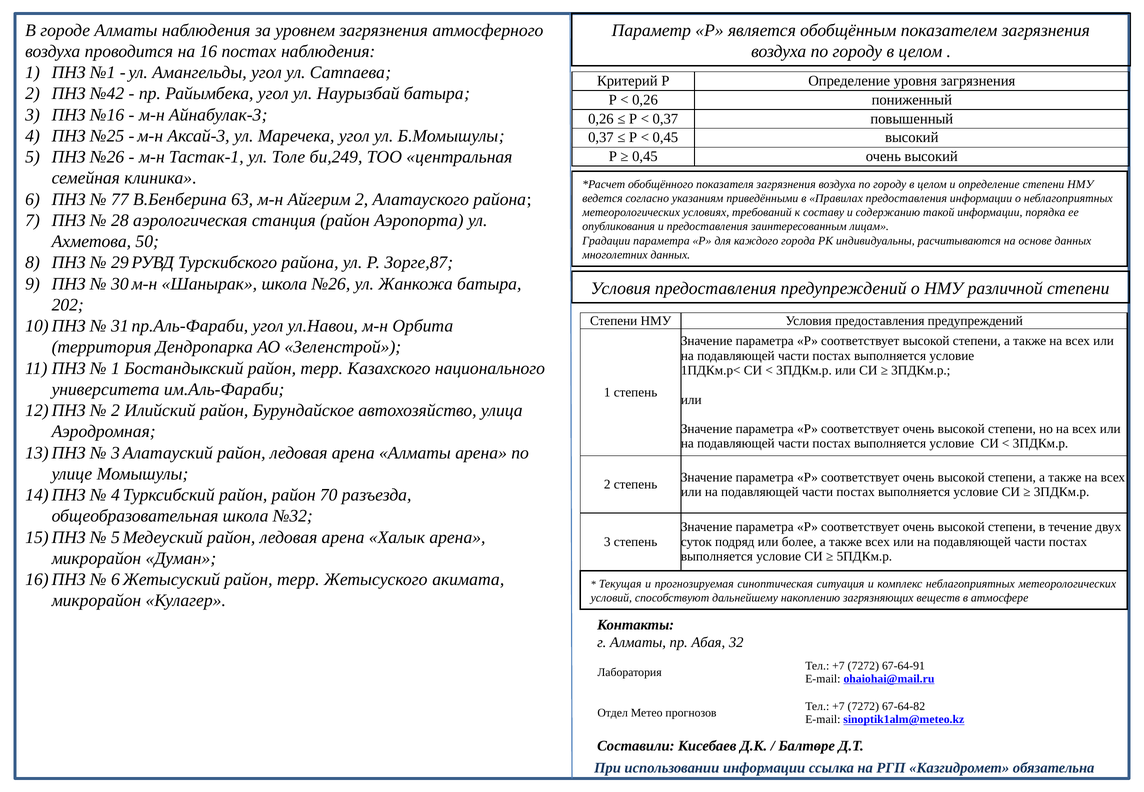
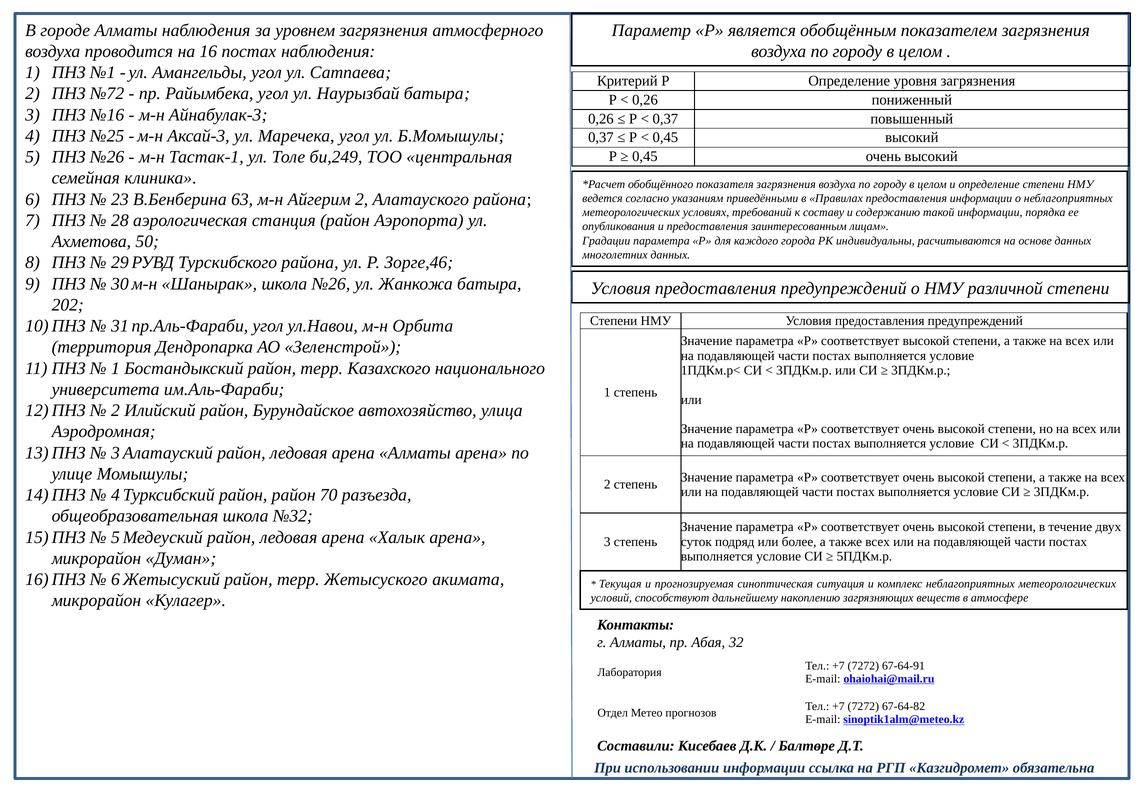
№42: №42 -> №72 (107, 94)
77: 77 -> 23 (120, 199)
Зорге,87: Зорге,87 -> Зорге,46 (419, 263)
